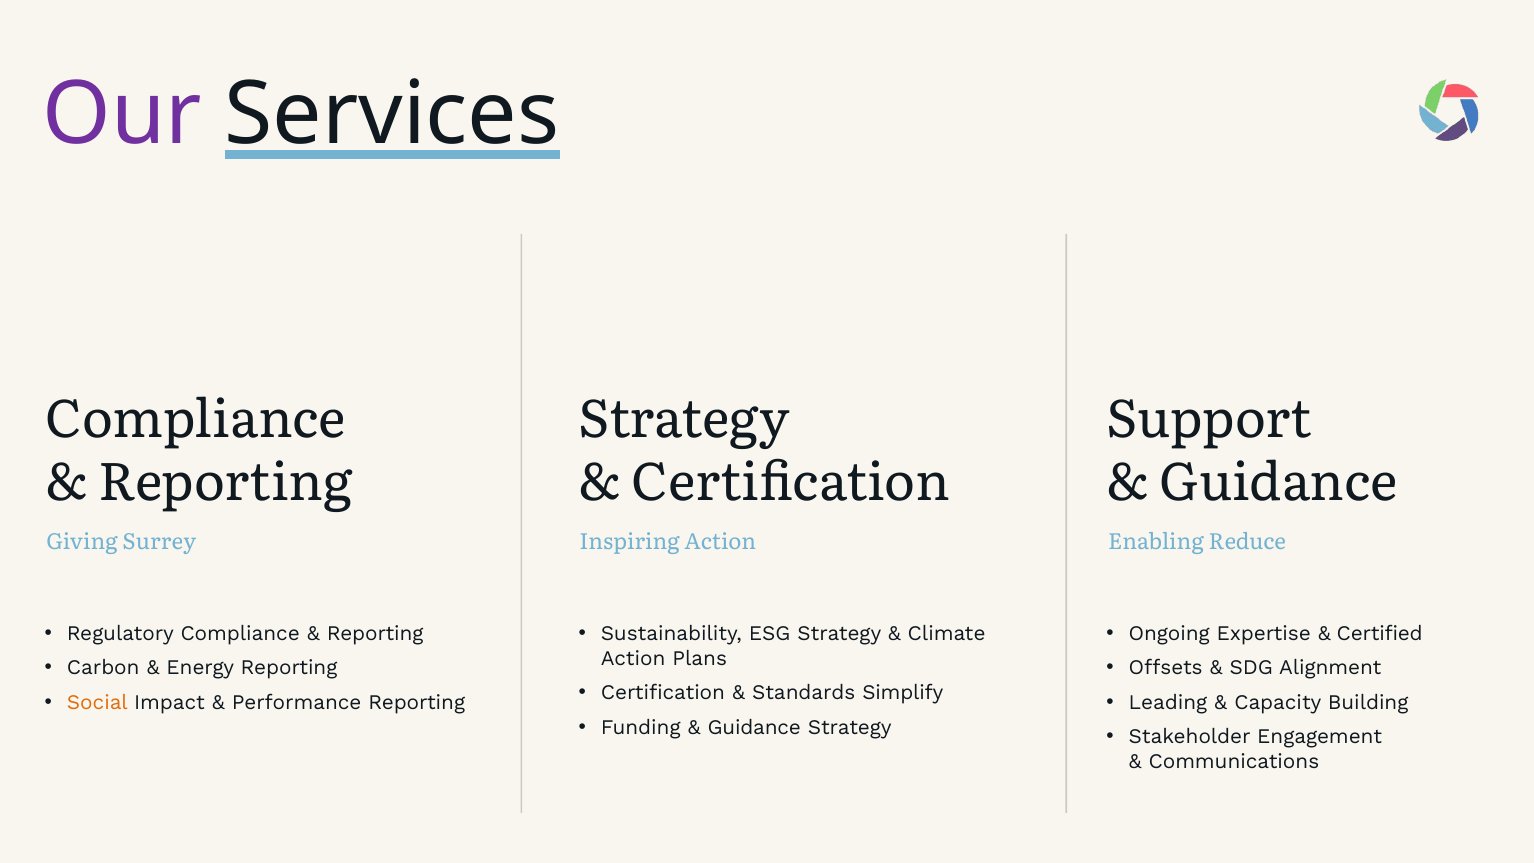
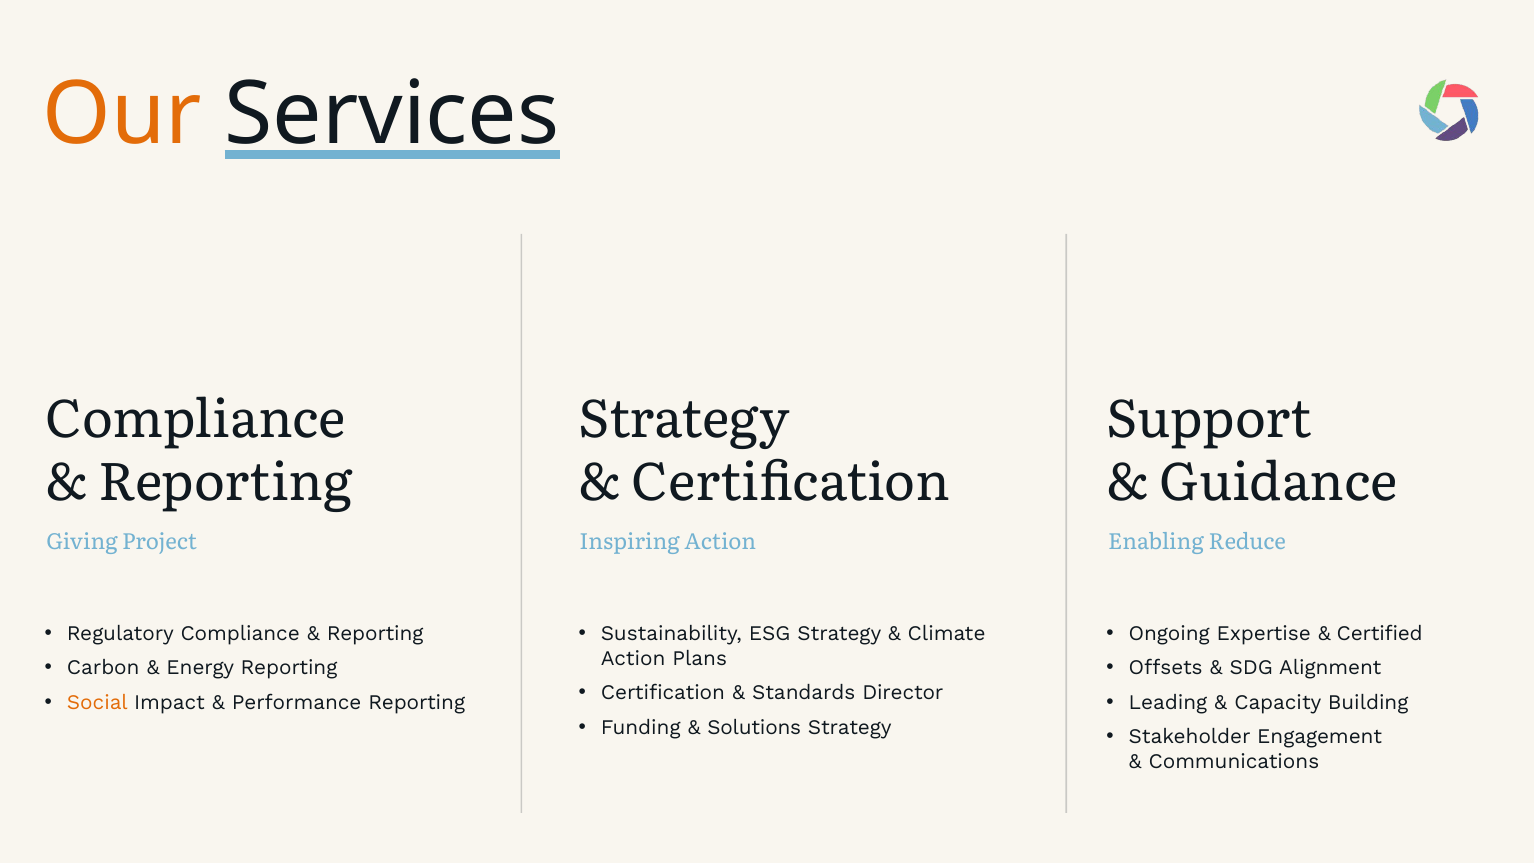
Our colour: purple -> orange (122, 114)
Surrey: Surrey -> Project (160, 542)
Simplify: Simplify -> Director (903, 693)
Guidance: Guidance -> Solutions (754, 727)
